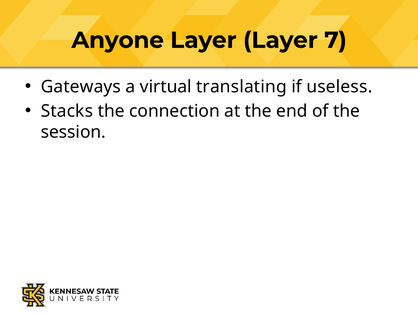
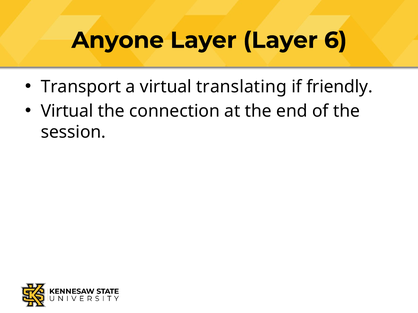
7: 7 -> 6 (336, 40)
Gateways: Gateways -> Transport (81, 87)
useless: useless -> friendly (340, 87)
Stacks: Stacks -> Virtual (67, 111)
